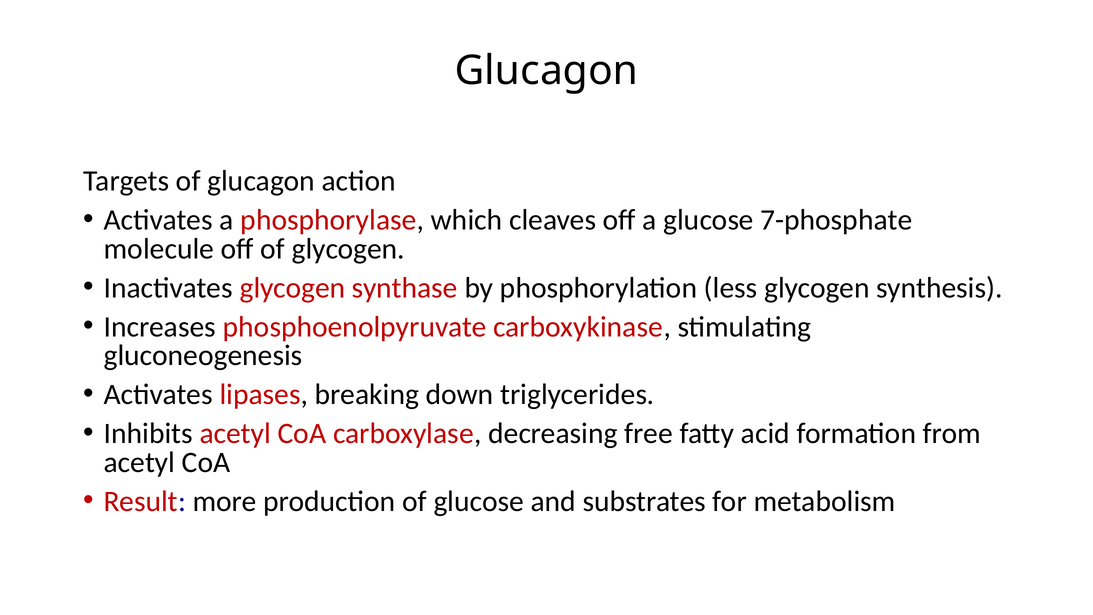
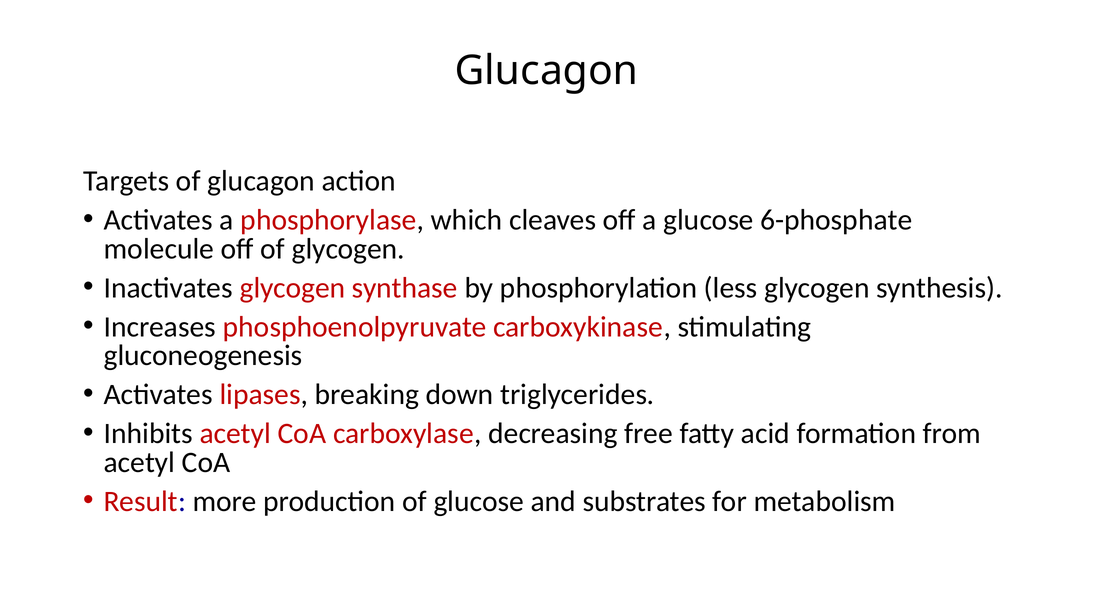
7-phosphate: 7-phosphate -> 6-phosphate (836, 220)
